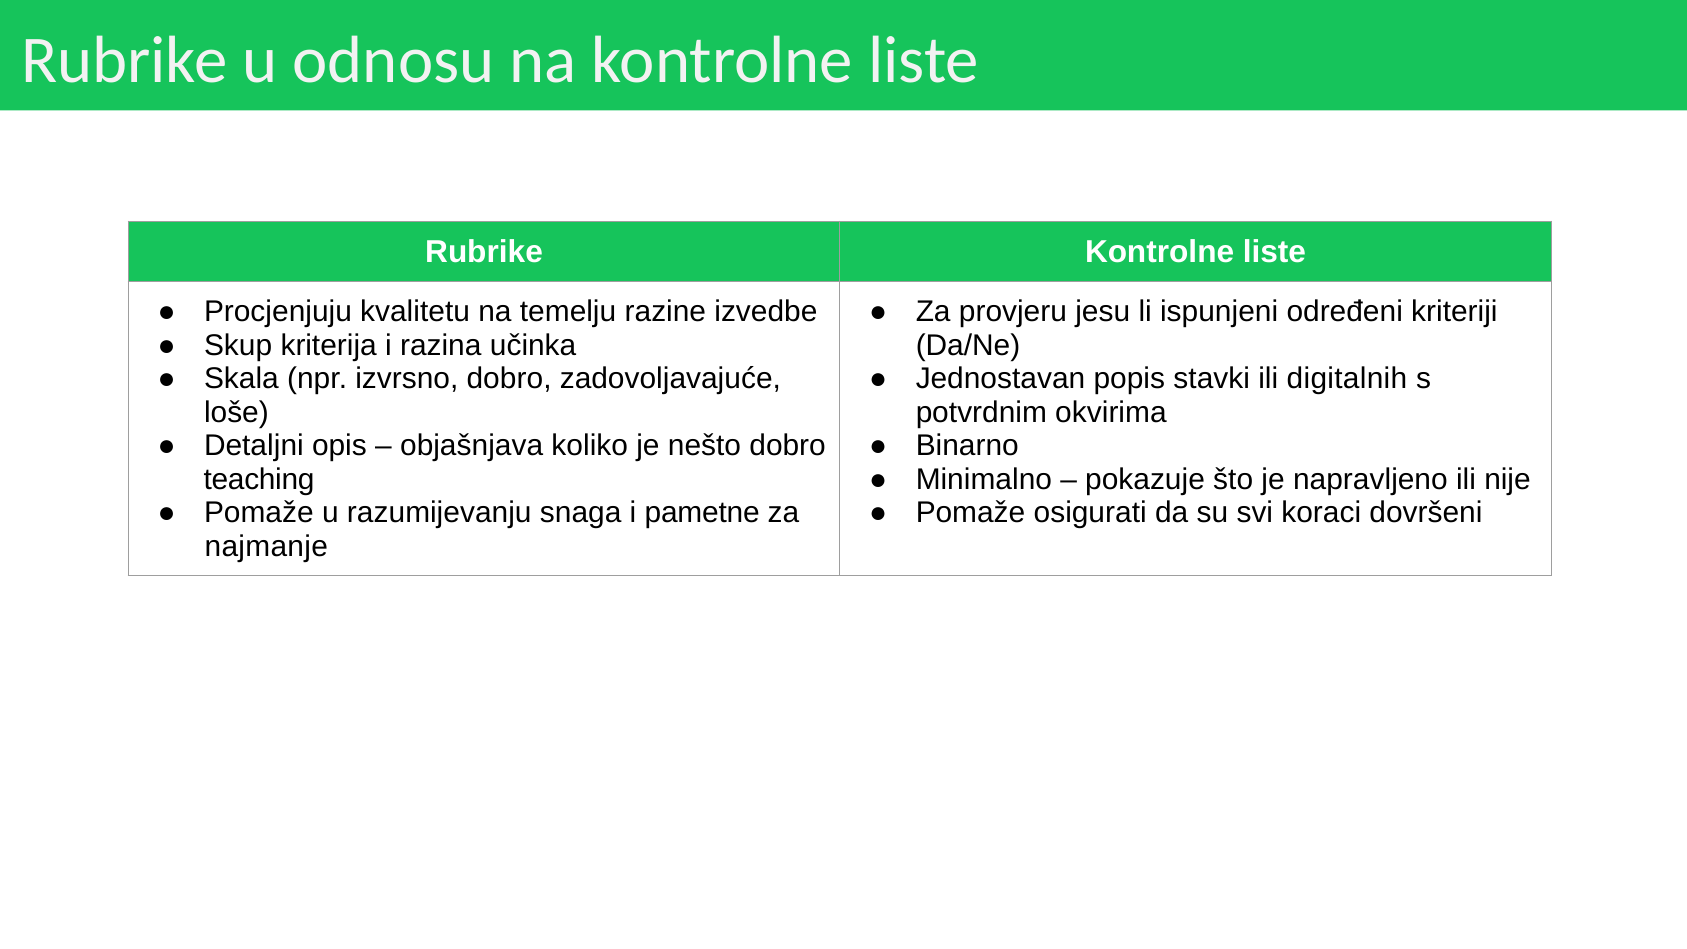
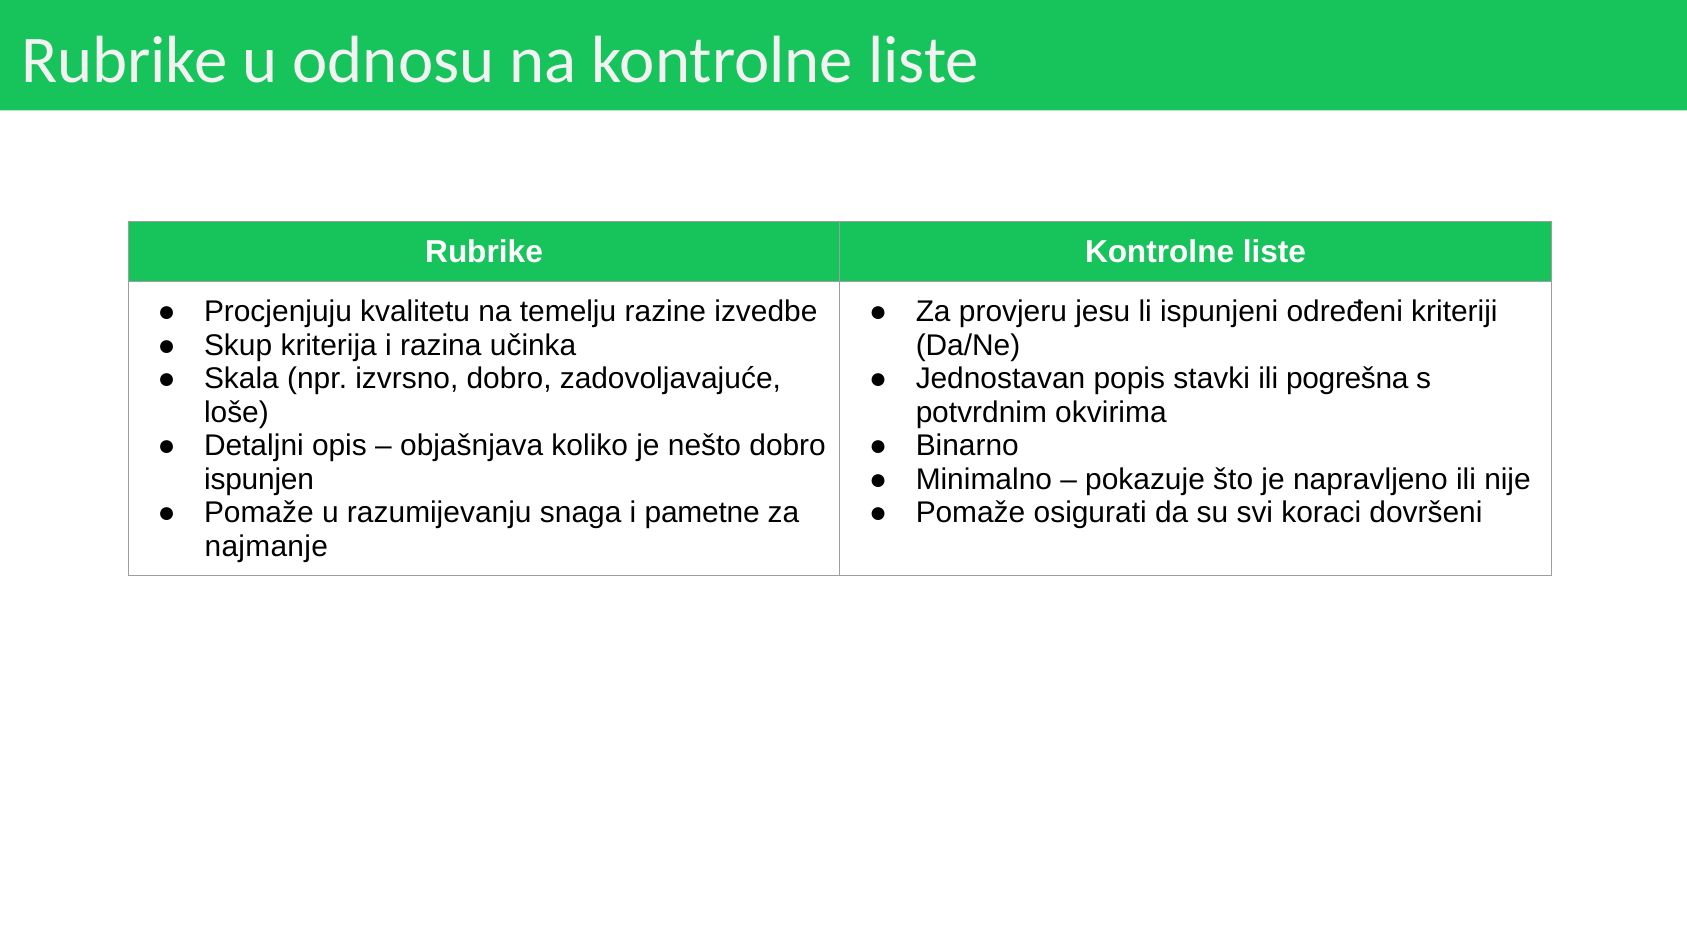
digitalnih: digitalnih -> pogrešna (1347, 379)
teaching: teaching -> ispunjen (259, 479)
